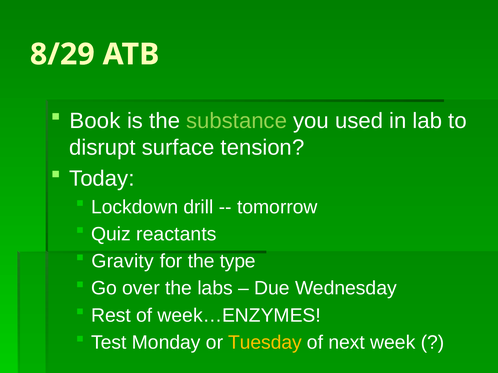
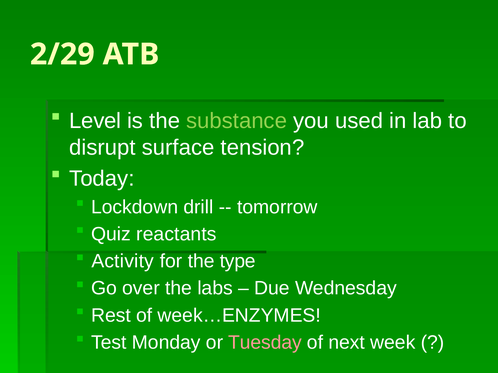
8/29: 8/29 -> 2/29 (62, 54)
Book: Book -> Level (95, 121)
Gravity: Gravity -> Activity (123, 262)
Tuesday colour: yellow -> pink (265, 343)
